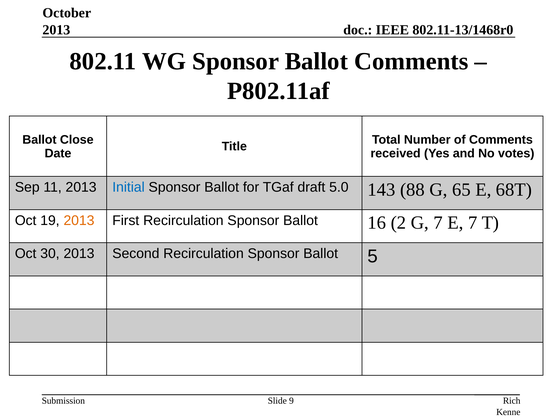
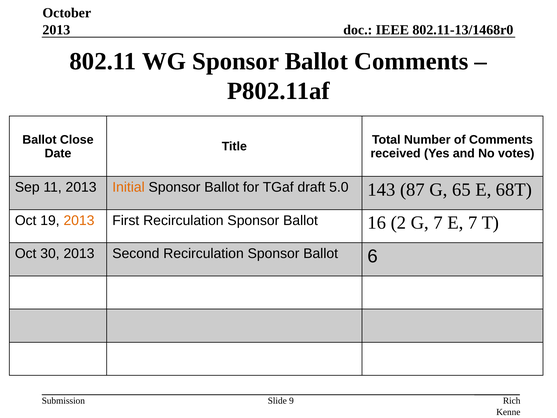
Initial colour: blue -> orange (129, 187)
88: 88 -> 87 (412, 190)
5: 5 -> 6 (373, 256)
